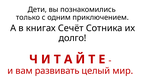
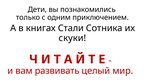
Сечёт: Сечёт -> Стали (71, 28)
долго: долго -> скуки (72, 38)
